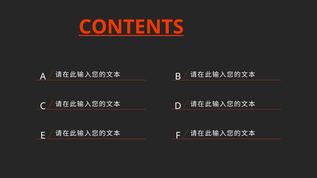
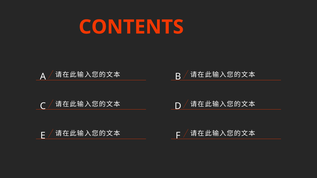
CONTENTS underline: present -> none (131, 27)
